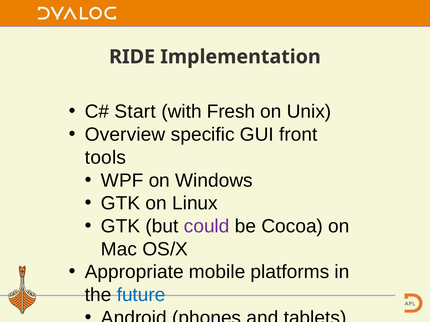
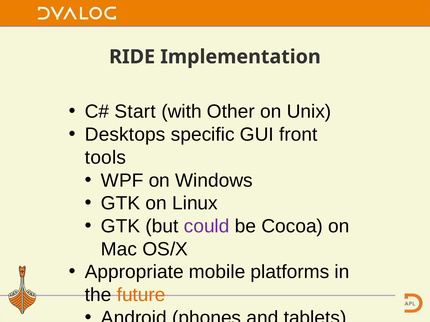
Fresh: Fresh -> Other (231, 112)
Overview: Overview -> Desktops (125, 135)
future colour: blue -> orange (141, 295)
